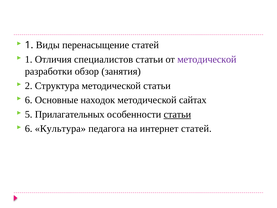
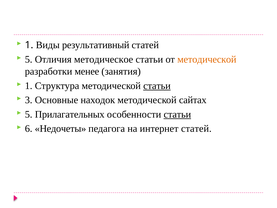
перенасыщение: перенасыщение -> результативный (96, 45)
1: 1 -> 5 (29, 59)
специалистов: специалистов -> методическое (104, 59)
методической colour: purple -> orange (207, 59)
обзор: обзор -> менее (87, 71)
2: 2 -> 1 (29, 86)
статьи underline: none -> present (157, 86)
6: 6 -> 3 (29, 100)
Культура: Культура -> Недочеты (60, 129)
